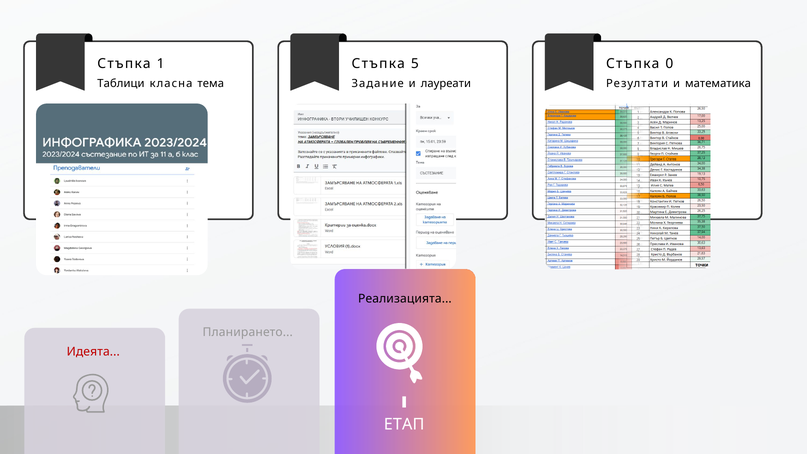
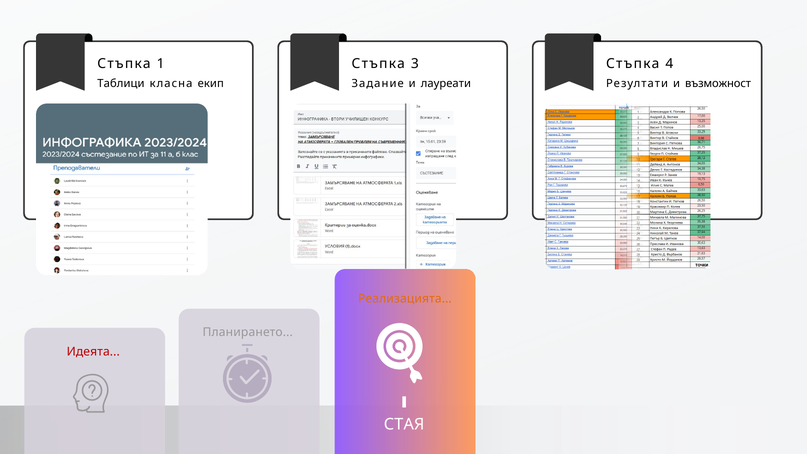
5: 5 -> 3 (415, 64)
0: 0 -> 4 (669, 64)
тема: тема -> екип (211, 83)
математика: математика -> възможност (718, 83)
Реализацията colour: black -> orange (405, 299)
ЕТАП: ЕТАП -> СТАЯ (404, 424)
